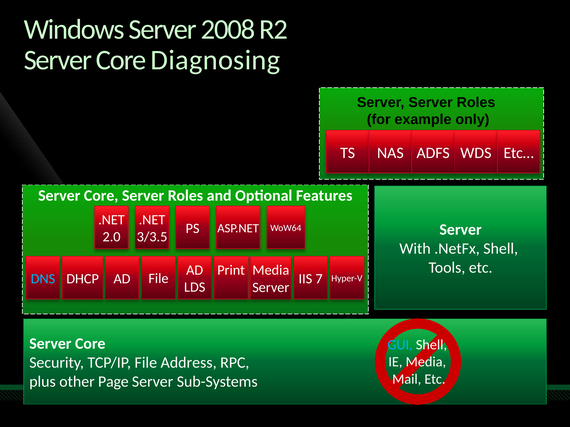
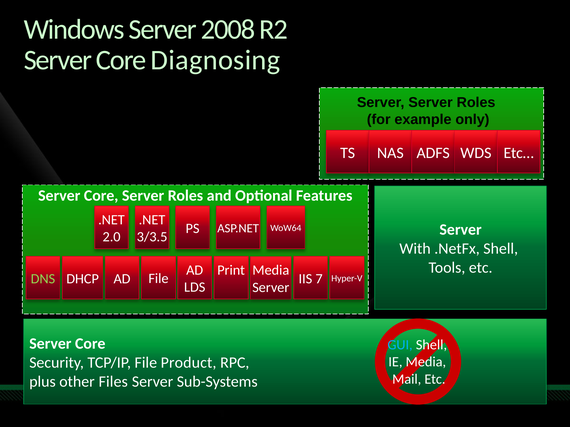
DNS colour: light blue -> light green (43, 279)
Address: Address -> Product (189, 363)
Page: Page -> Files (113, 382)
